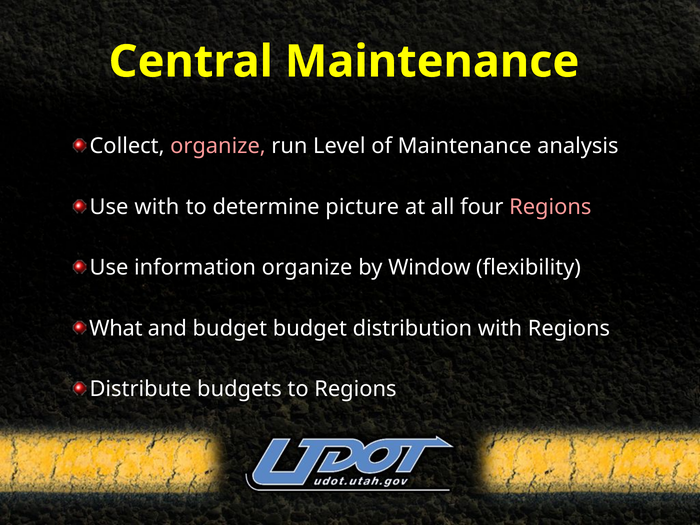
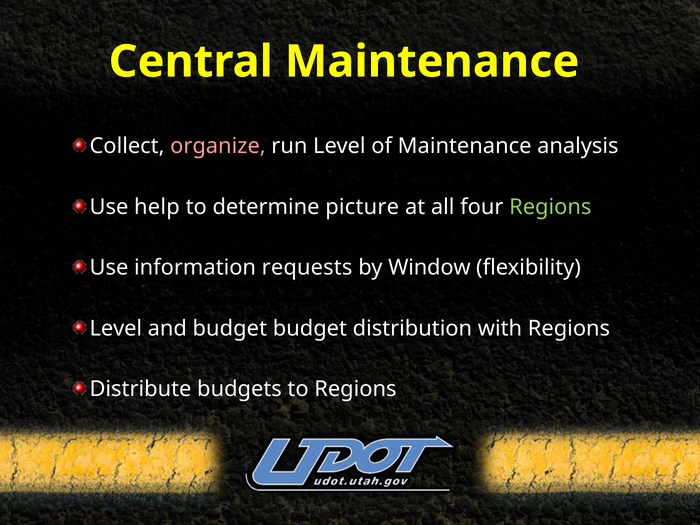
Use with: with -> help (157, 207)
Regions colour: pink -> light green (550, 207)
information organize: organize -> requests (307, 268)
What: What -> Level (116, 328)
